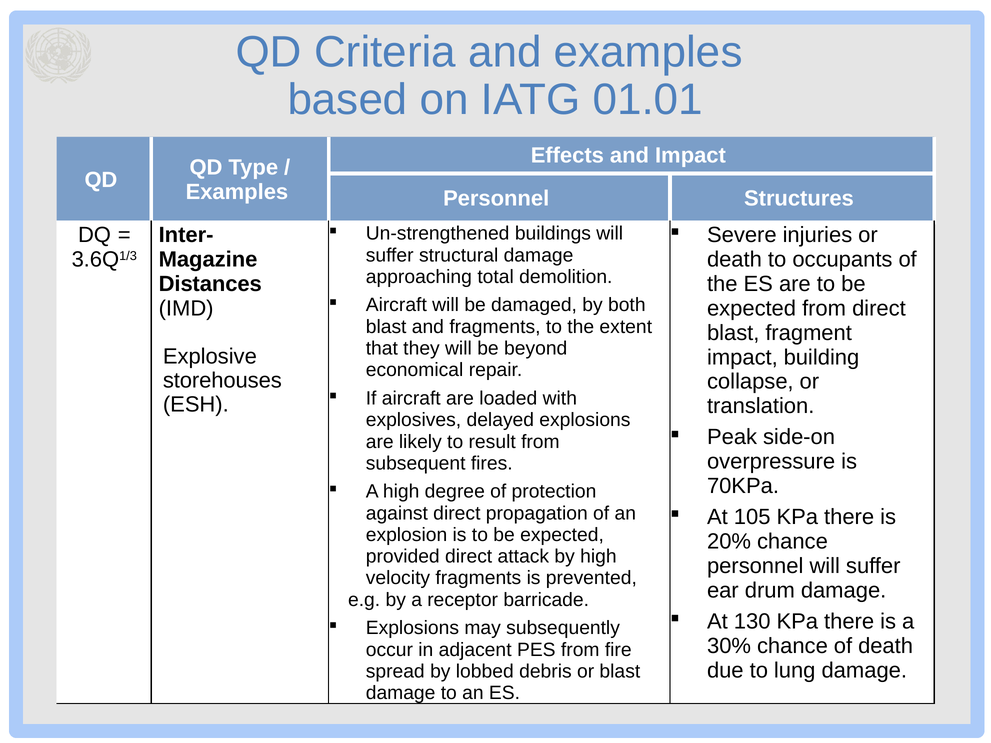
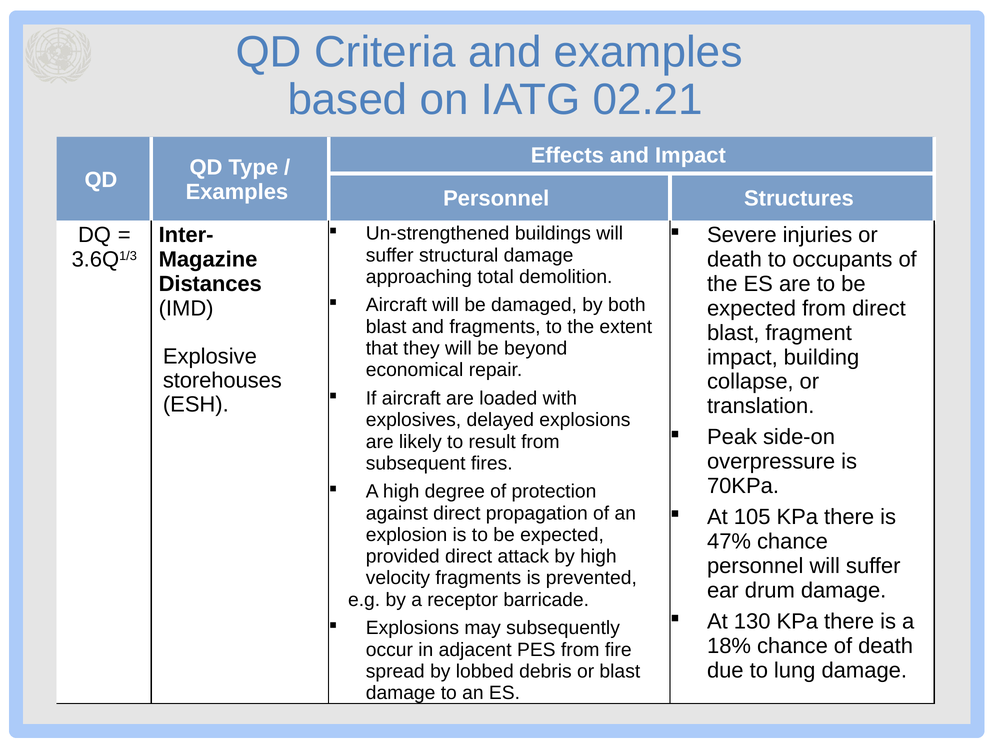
01.01: 01.01 -> 02.21 (648, 100)
20%: 20% -> 47% (729, 542)
30%: 30% -> 18% (729, 646)
